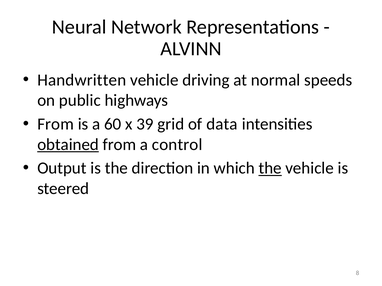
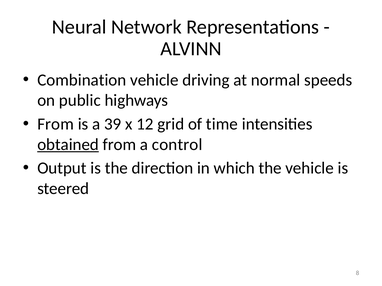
Handwritten: Handwritten -> Combination (82, 80)
60: 60 -> 39 (113, 124)
39: 39 -> 12 (145, 124)
data: data -> time (222, 124)
the underline: present -> none (270, 168)
